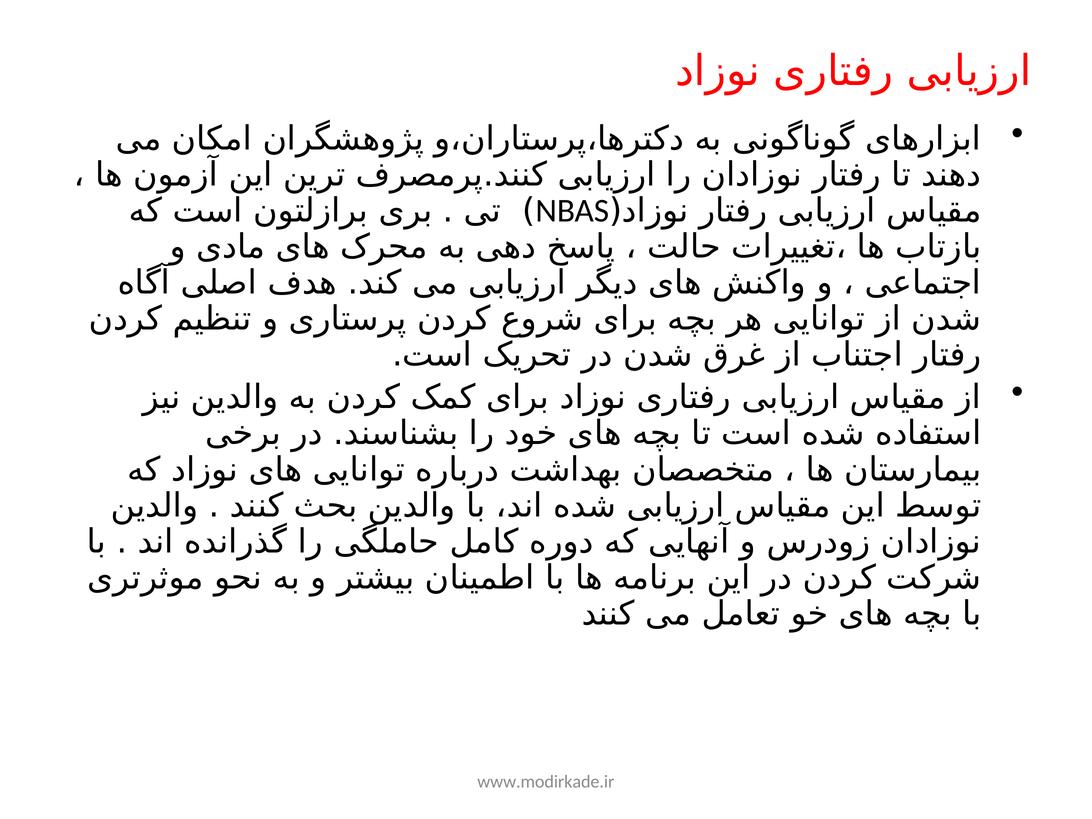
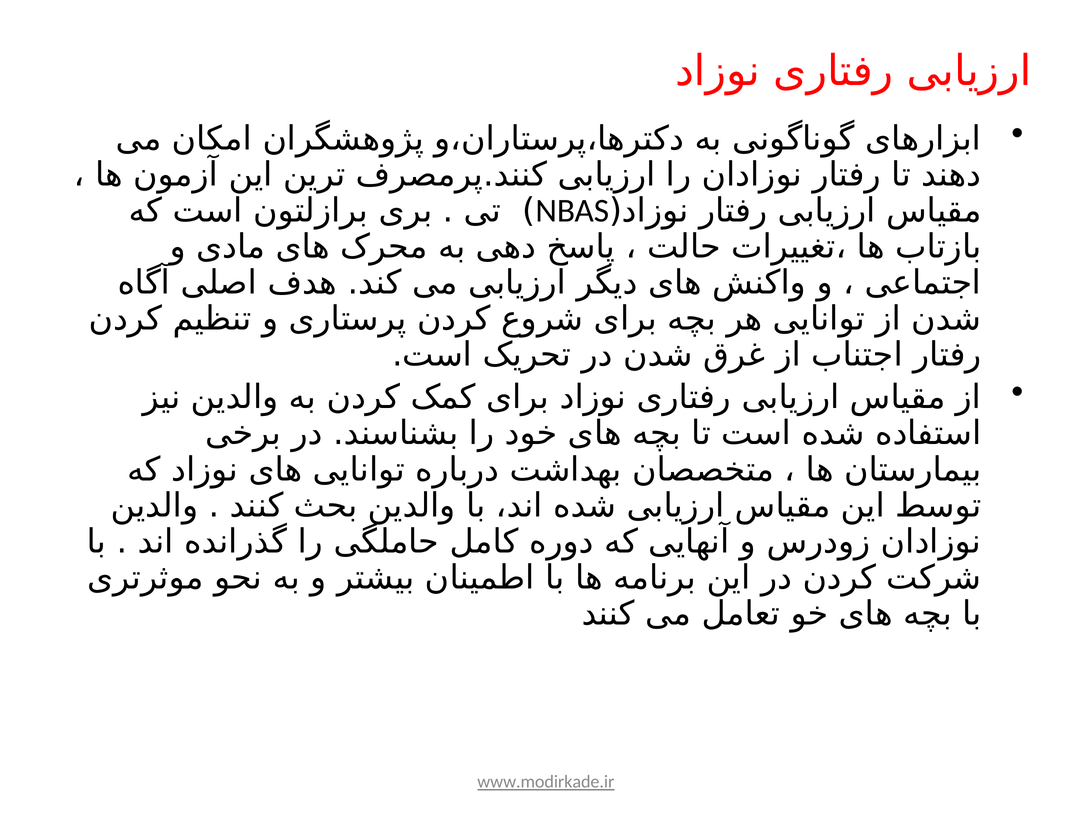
www.modirkade.ir underline: none -> present (546, 782)
